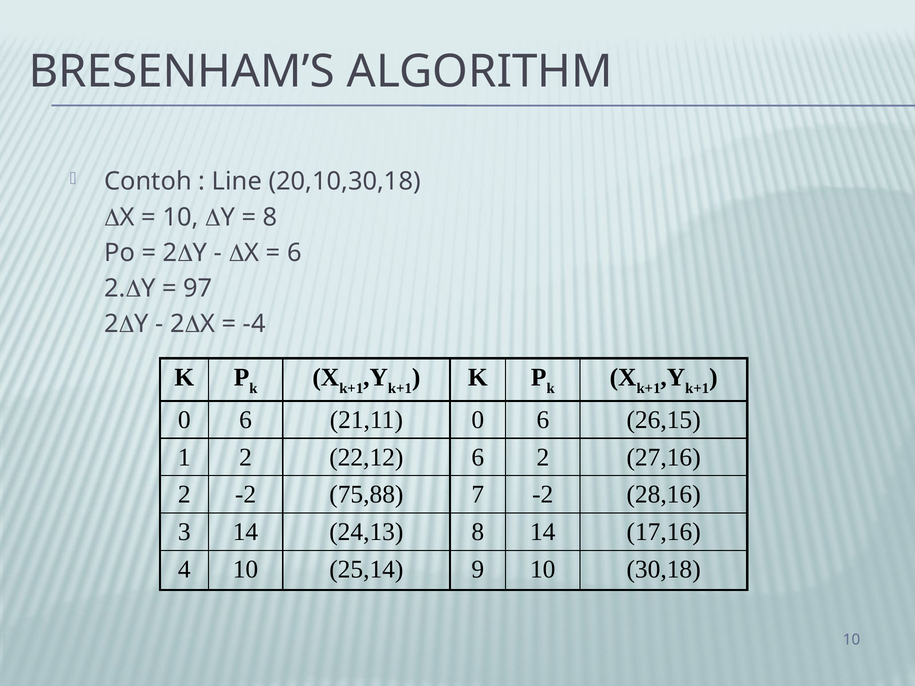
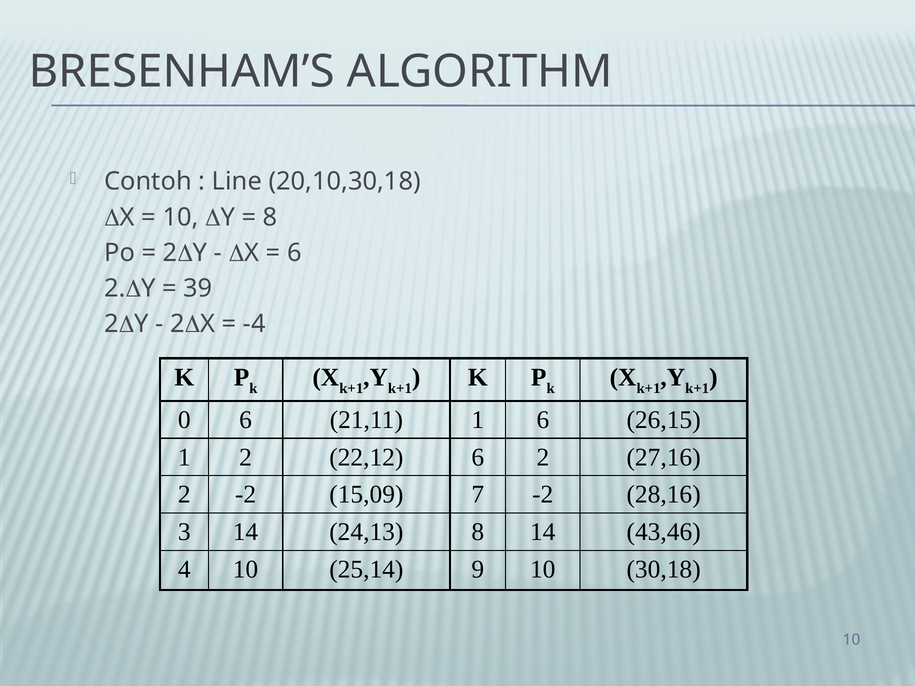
97: 97 -> 39 (198, 288)
21,11 0: 0 -> 1 (478, 420)
75,88: 75,88 -> 15,09 (366, 495)
17,16: 17,16 -> 43,46 (664, 532)
